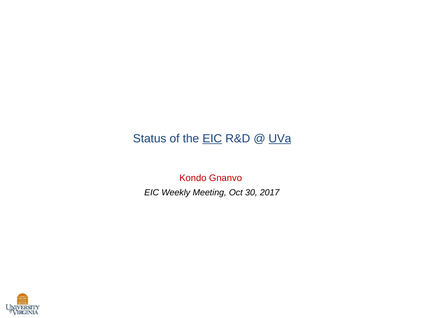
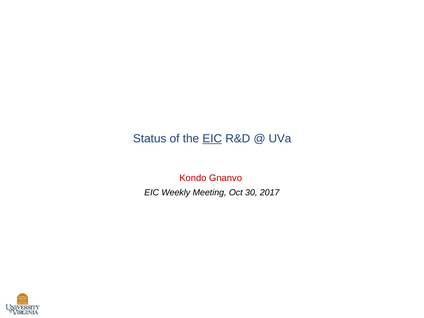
UVa underline: present -> none (280, 139)
